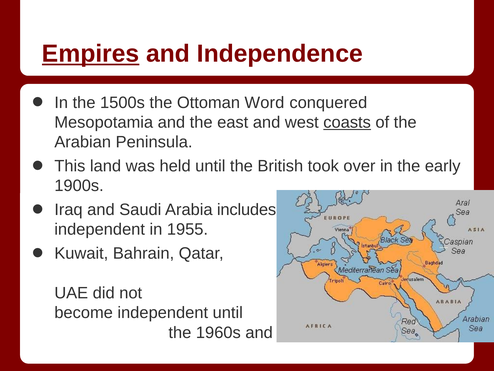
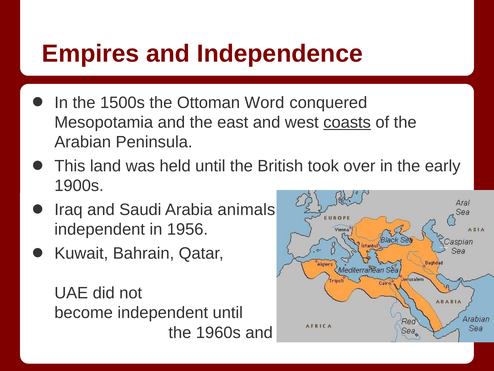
Empires underline: present -> none (91, 54)
includes: includes -> animals (246, 209)
1955: 1955 -> 1956 (187, 229)
